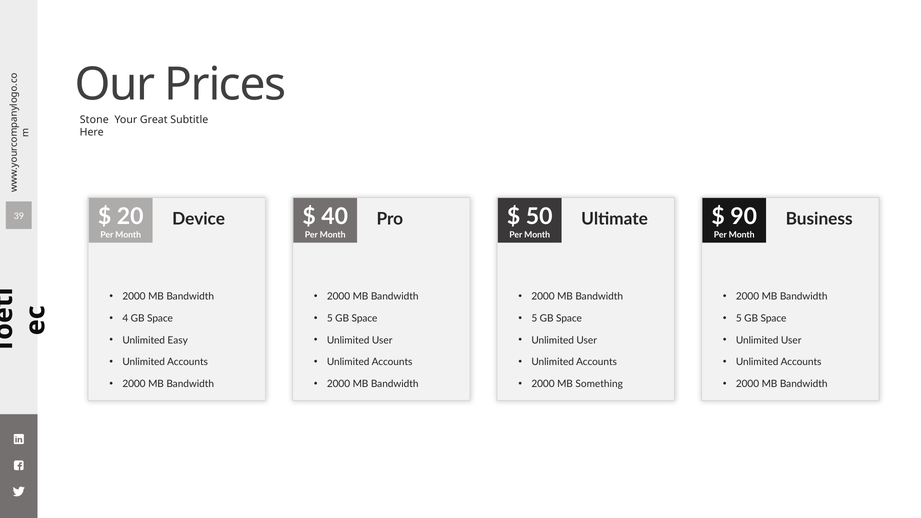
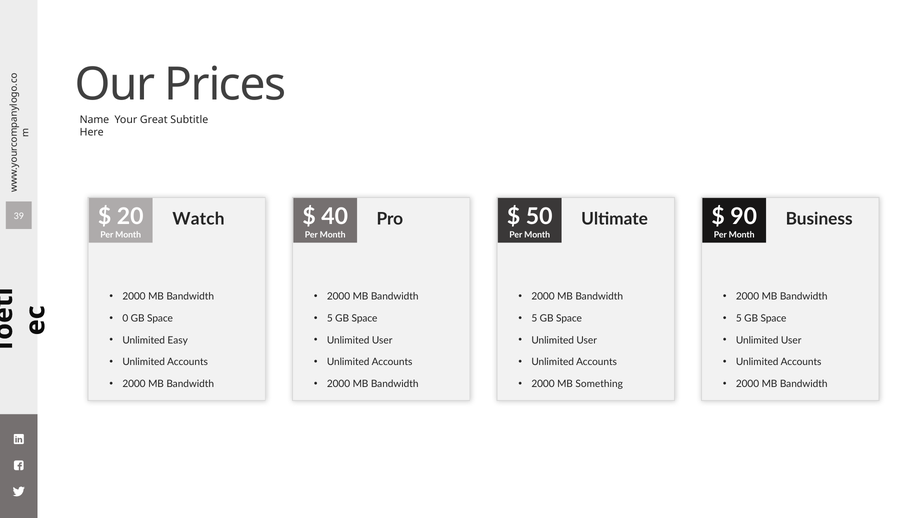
Stone: Stone -> Name (94, 120)
Device: Device -> Watch (198, 219)
4: 4 -> 0 (125, 318)
